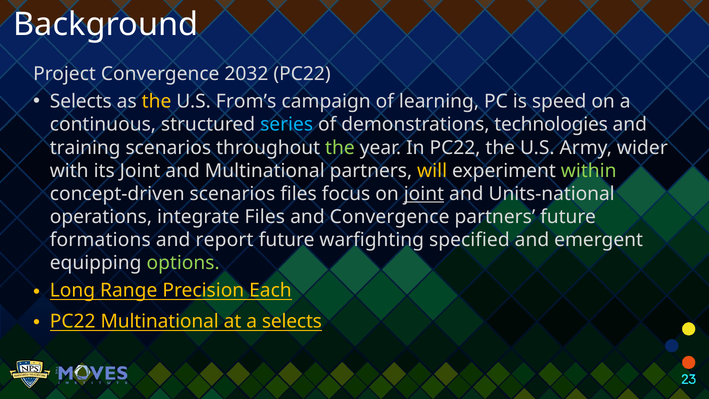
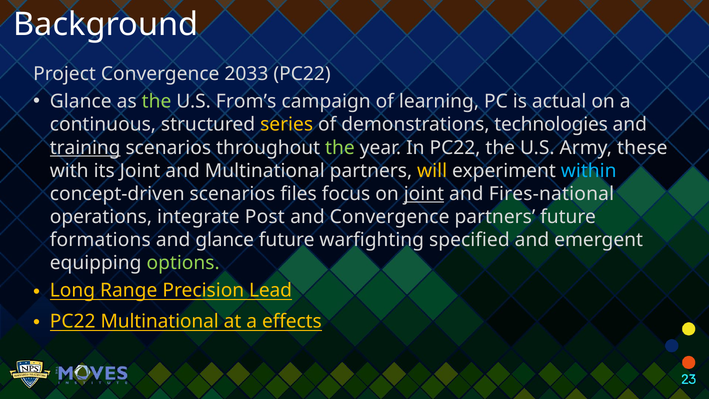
2032: 2032 -> 2033 (246, 74)
Selects: Selects -> Glance (81, 102)
the colour: yellow -> light green (157, 102)
speed: speed -> actual (559, 102)
series colour: light blue -> yellow (287, 125)
training underline: none -> present (85, 148)
wider: wider -> these (642, 148)
within colour: light green -> light blue (589, 171)
Units-national: Units-national -> Fires-national (551, 194)
integrate Files: Files -> Post (265, 217)
and report: report -> glance (225, 240)
Each: Each -> Lead (271, 290)
a selects: selects -> effects (292, 321)
